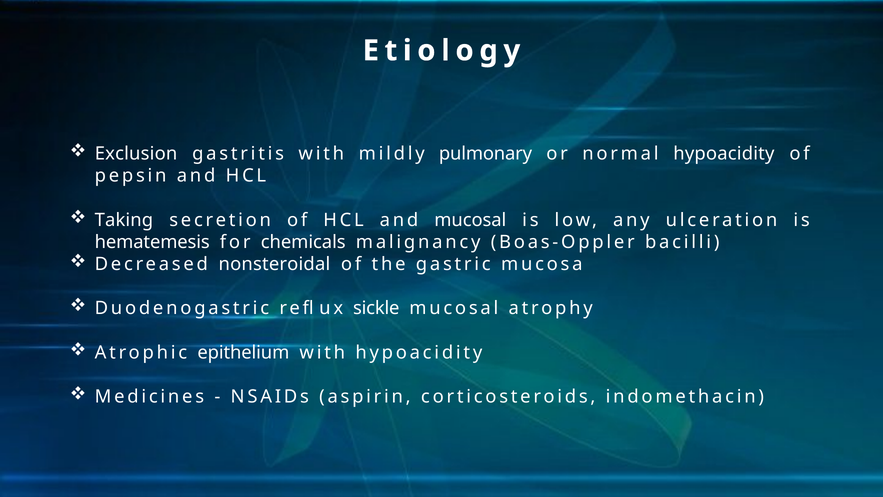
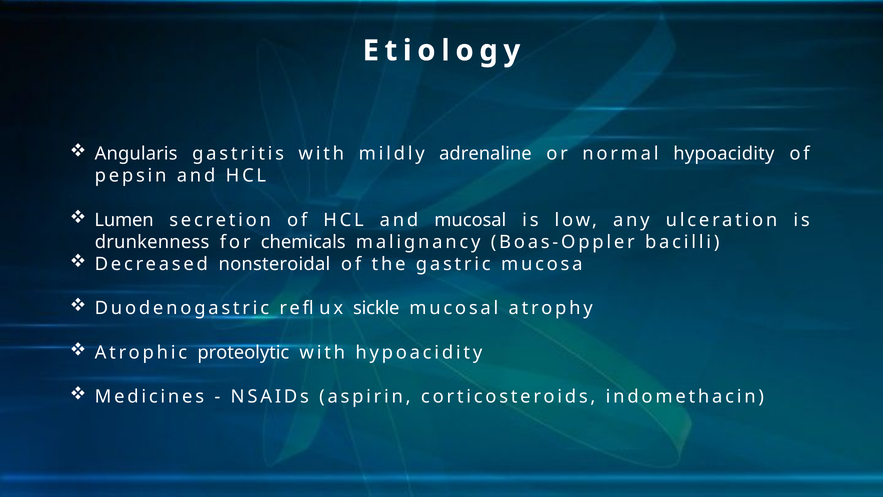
Exclusion: Exclusion -> Angularis (136, 154)
pulmonary: pulmonary -> adrenaline (485, 154)
Taking: Taking -> Lumen (124, 220)
hematemesis: hematemesis -> drunkenness (152, 242)
epithelium: epithelium -> proteolytic (243, 352)
